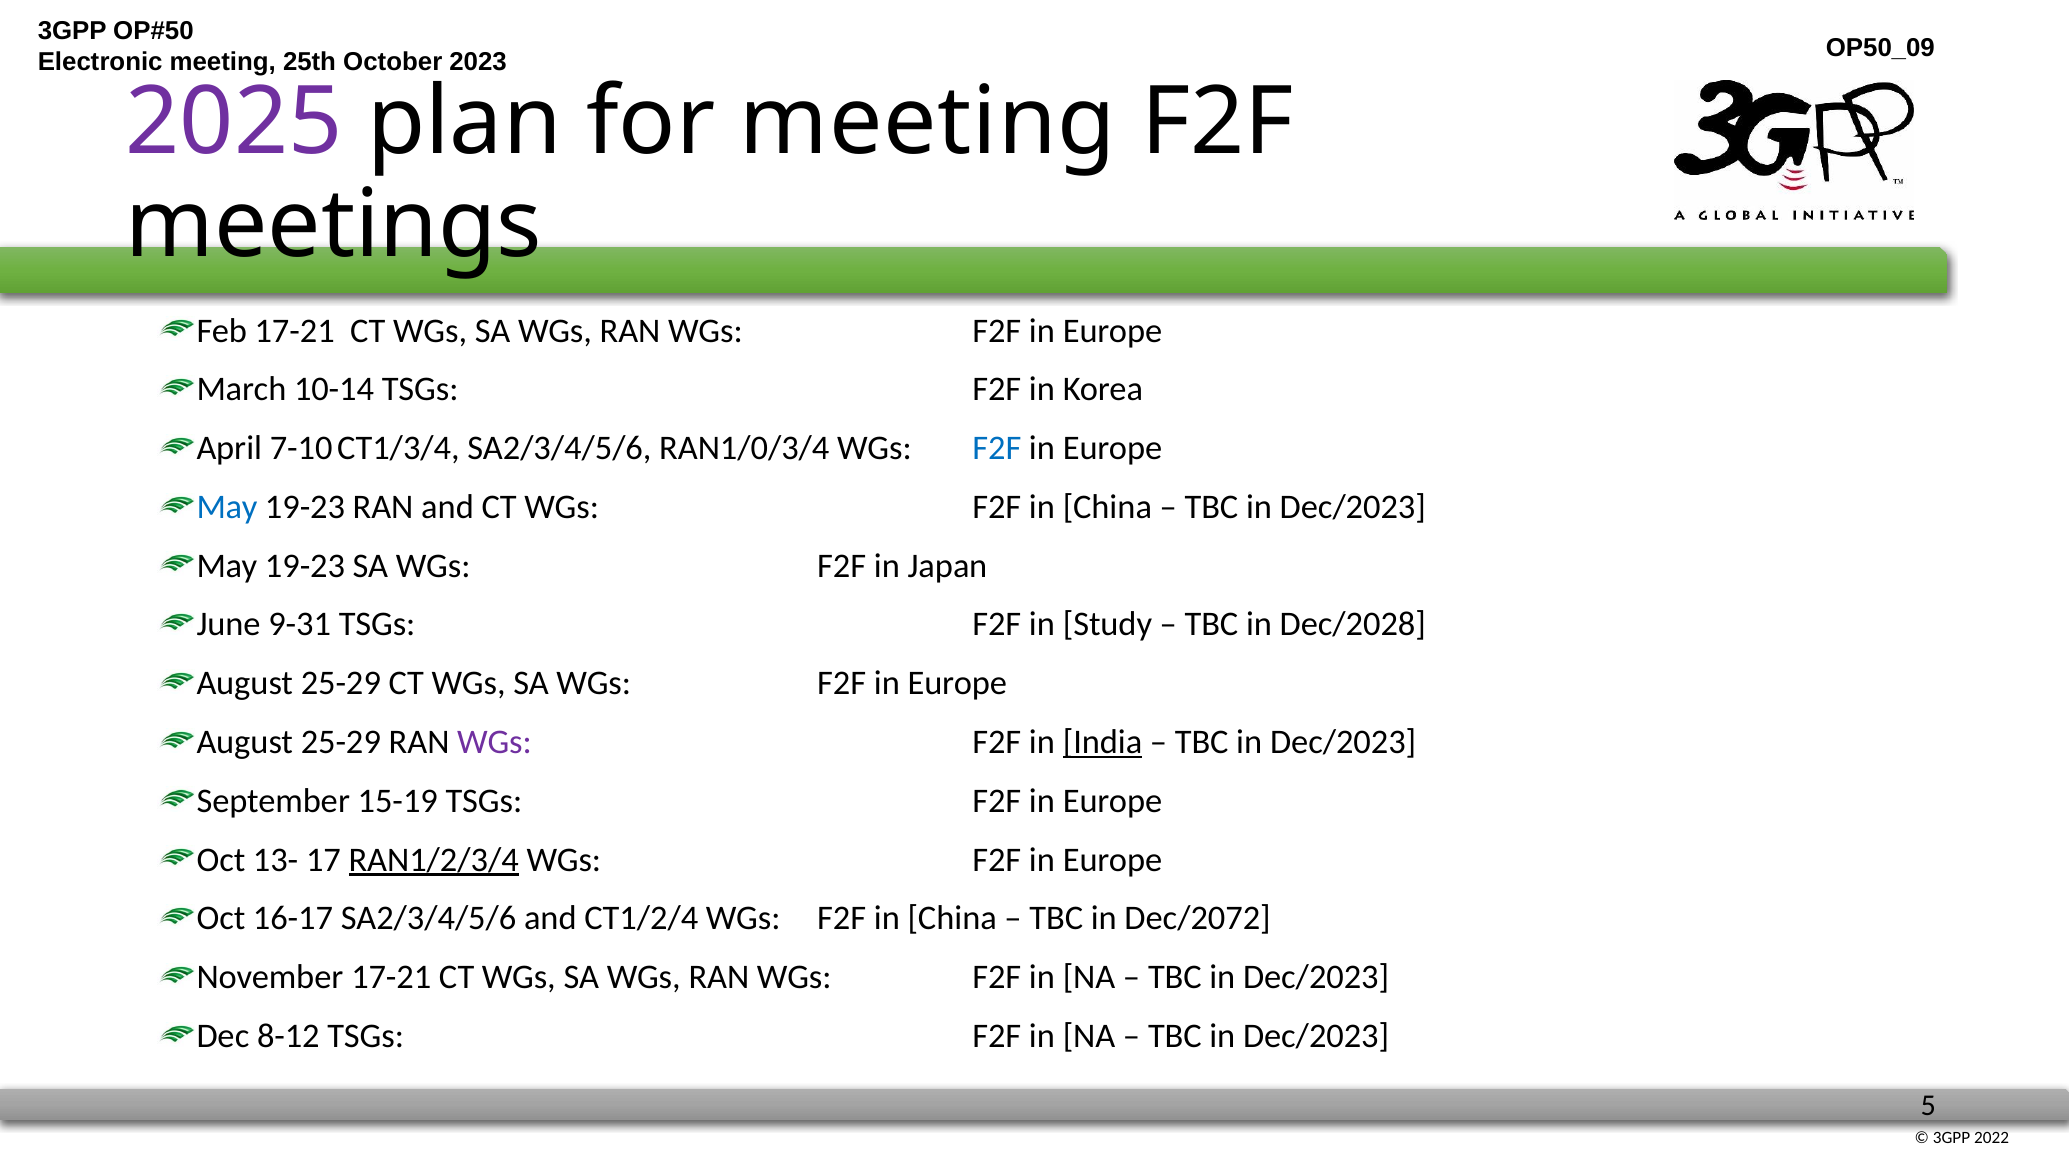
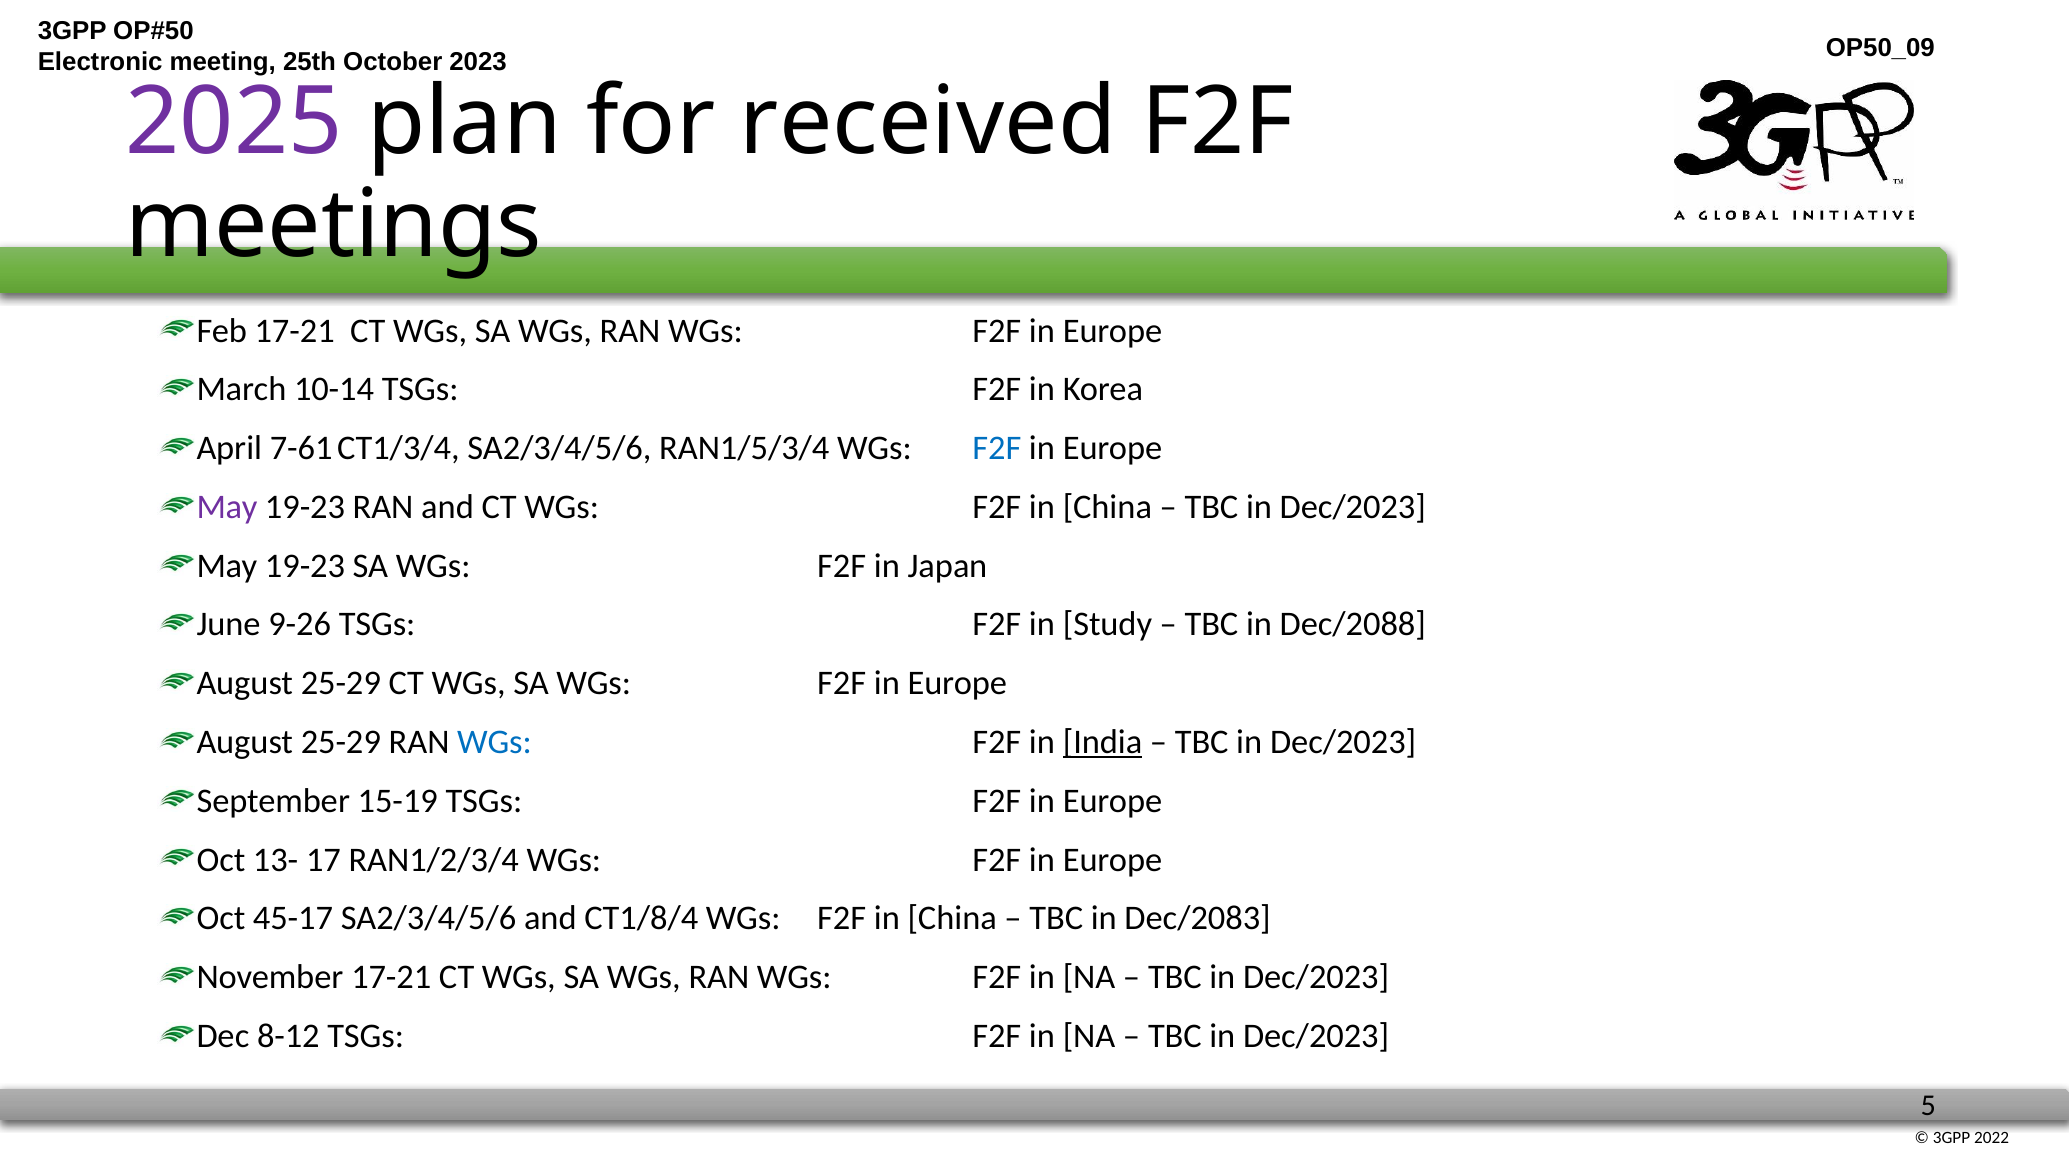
for meeting: meeting -> received (928, 123)
7-10: 7-10 -> 7-61 (301, 448)
RAN1/0/3/4: RAN1/0/3/4 -> RAN1/5/3/4 (744, 448)
May colour: blue -> purple (227, 507)
9-31: 9-31 -> 9-26 (300, 624)
Dec/2028: Dec/2028 -> Dec/2088 (1353, 624)
WGs colour: purple -> blue (494, 742)
RAN1/2/3/4 underline: present -> none (434, 860)
16-17: 16-17 -> 45-17 (293, 918)
CT1/2/4: CT1/2/4 -> CT1/8/4 (641, 918)
Dec/2072: Dec/2072 -> Dec/2083 (1198, 918)
